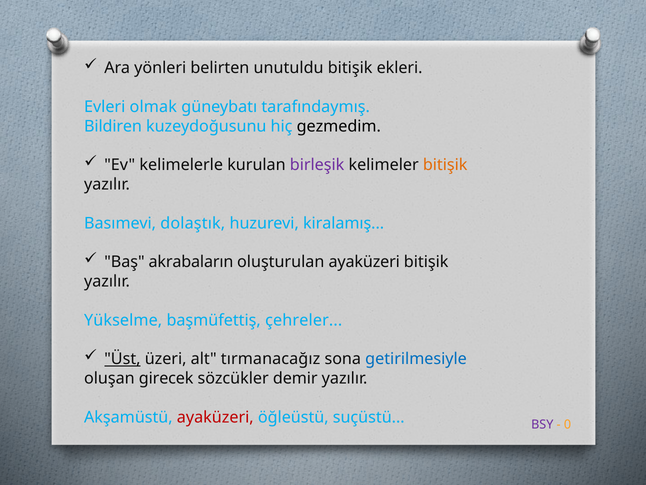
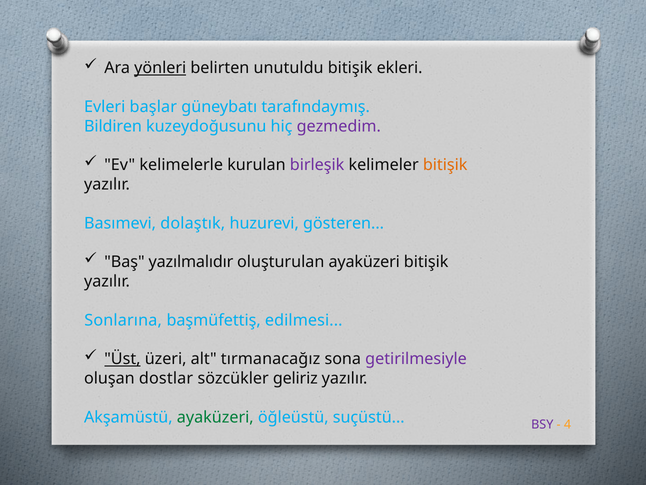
yönleri underline: none -> present (160, 68)
olmak: olmak -> başlar (153, 107)
gezmedim colour: black -> purple (339, 126)
kiralamış: kiralamış -> gösteren (344, 223)
akrabaların: akrabaların -> yazılmalıdır (191, 262)
Yükselme: Yükselme -> Sonlarına (123, 320)
çehreler: çehreler -> edilmesi (304, 320)
getirilmesiyle colour: blue -> purple (416, 359)
girecek: girecek -> dostlar (166, 378)
demir: demir -> geliriz (295, 378)
ayaküzeri colour: red -> green (215, 417)
0: 0 -> 4 (568, 424)
